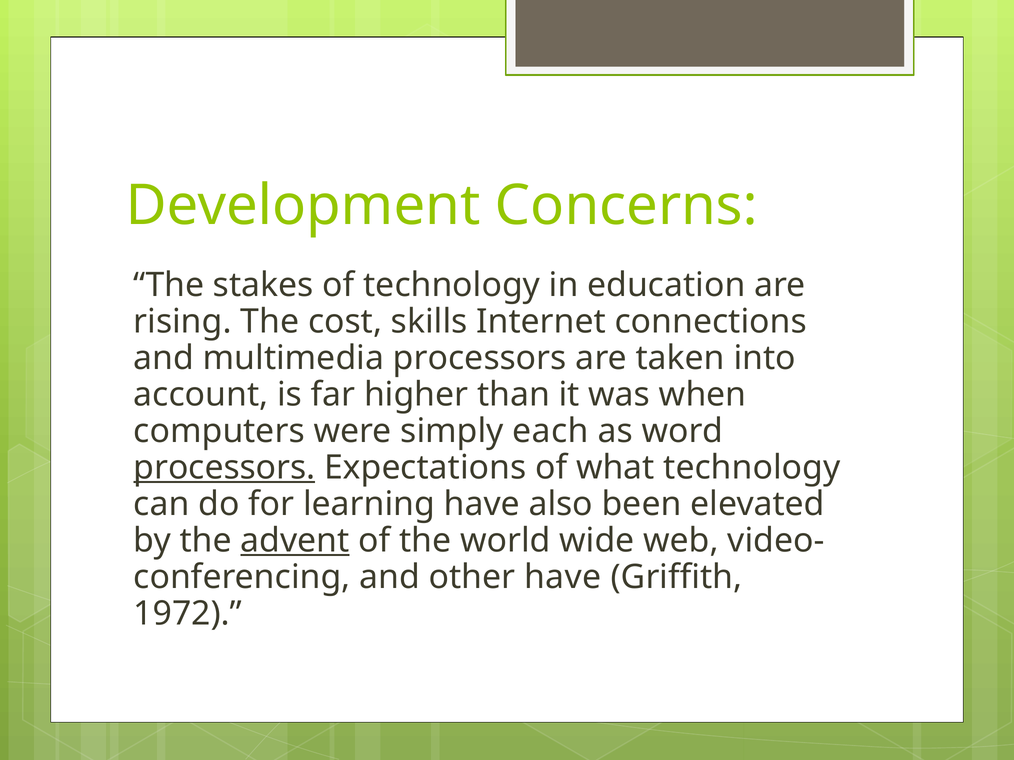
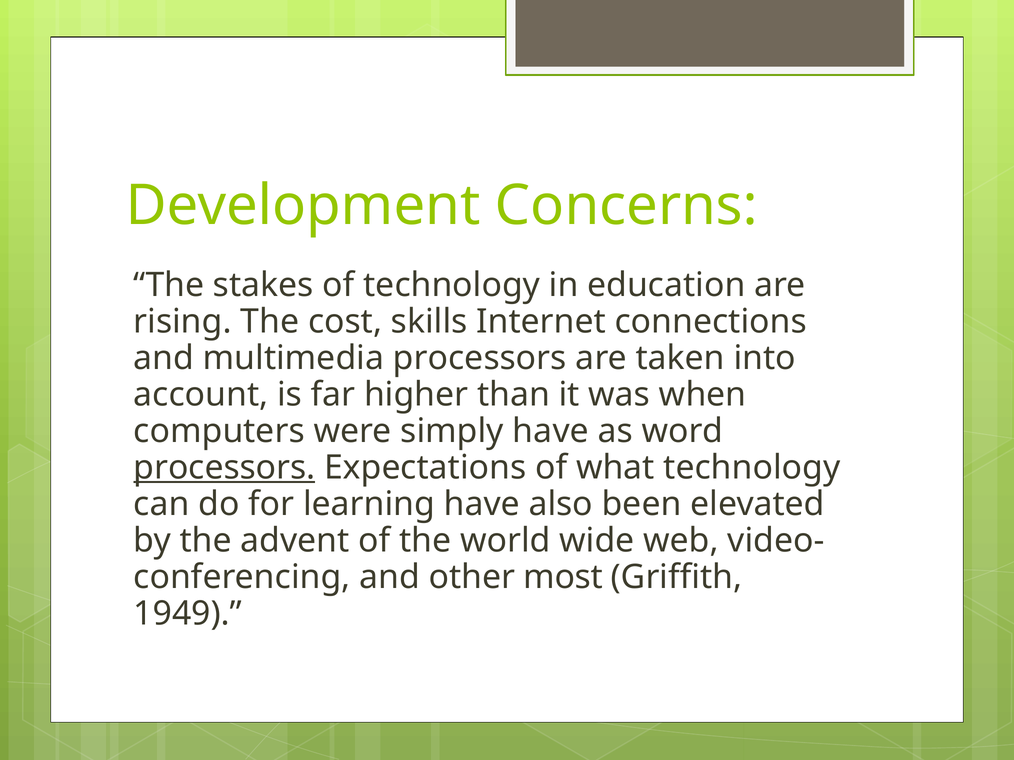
simply each: each -> have (551, 431)
advent underline: present -> none (295, 541)
other have: have -> most (563, 577)
1972: 1972 -> 1949 (188, 614)
